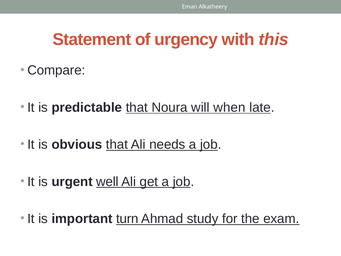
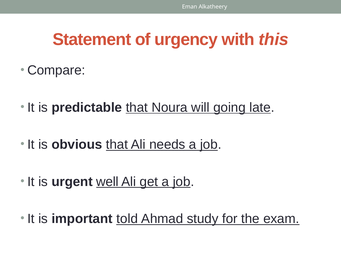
when: when -> going (229, 107)
turn: turn -> told (127, 219)
